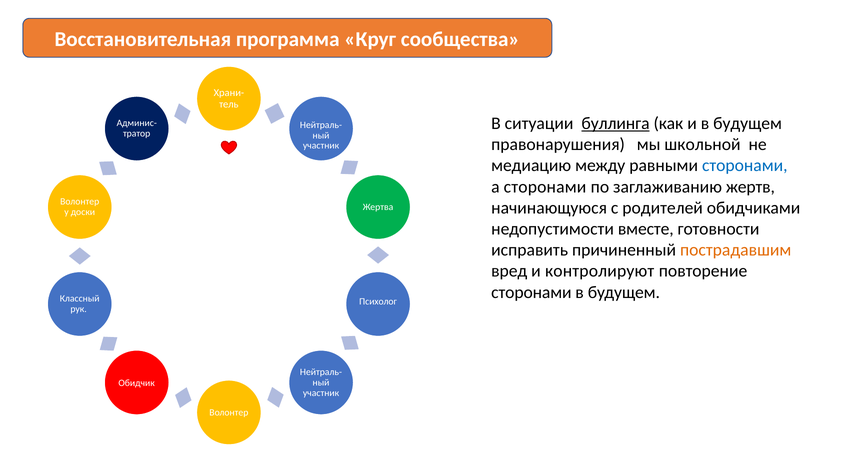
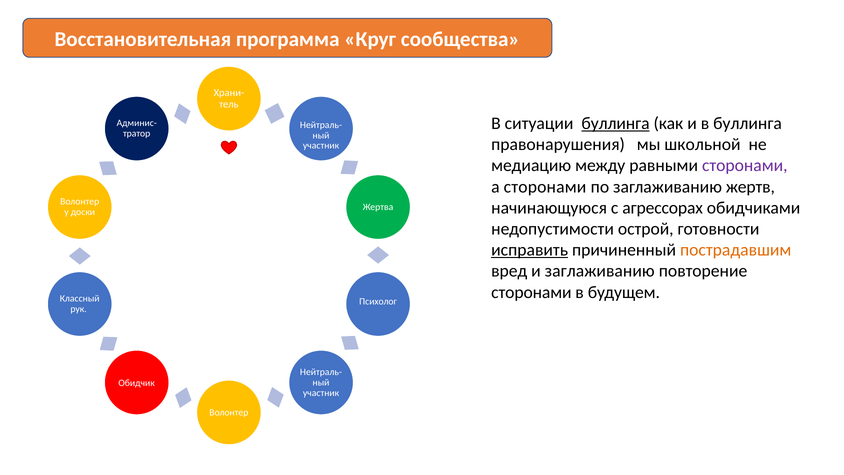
и в будущем: будущем -> буллинга (748, 123)
сторонами colour: blue -> purple (745, 166)
родителей: родителей -> агрессорах (663, 208)
вместе: вместе -> острой (646, 229)
исправить underline: none -> present (530, 250)
и контролируют: контролируют -> заглаживанию (600, 271)
